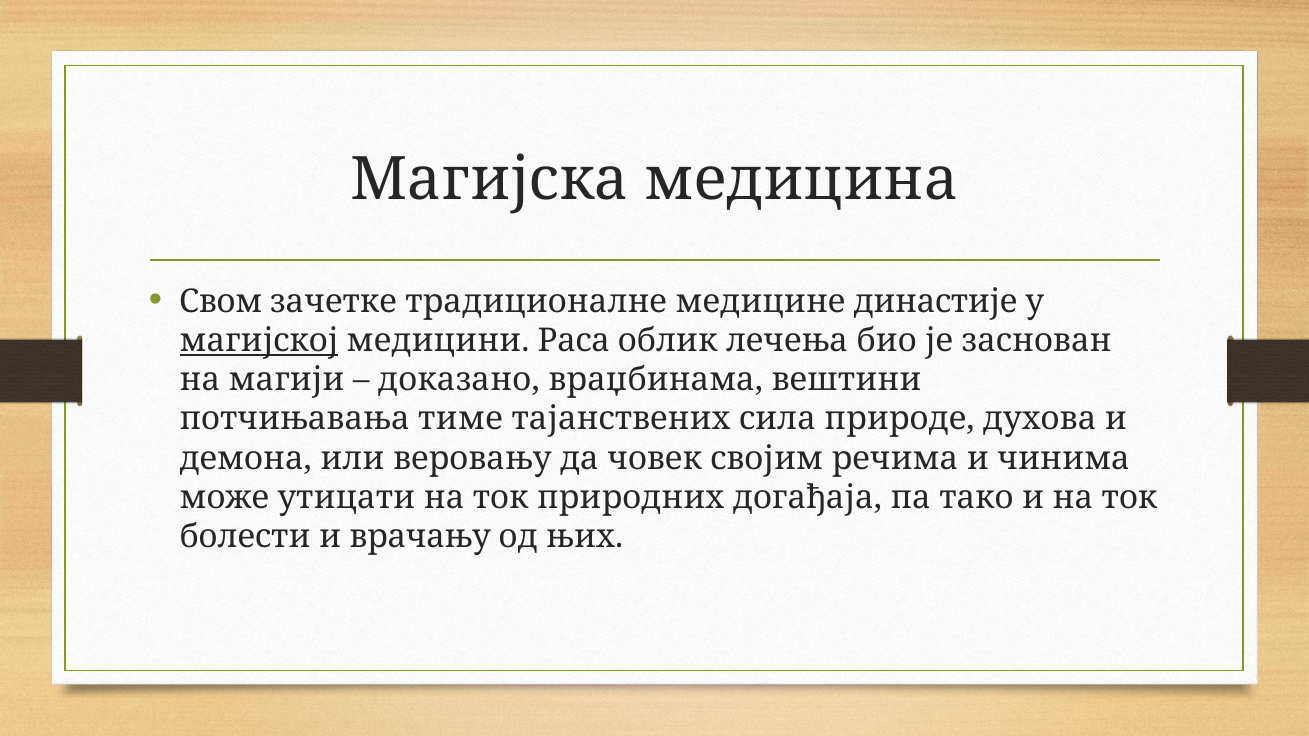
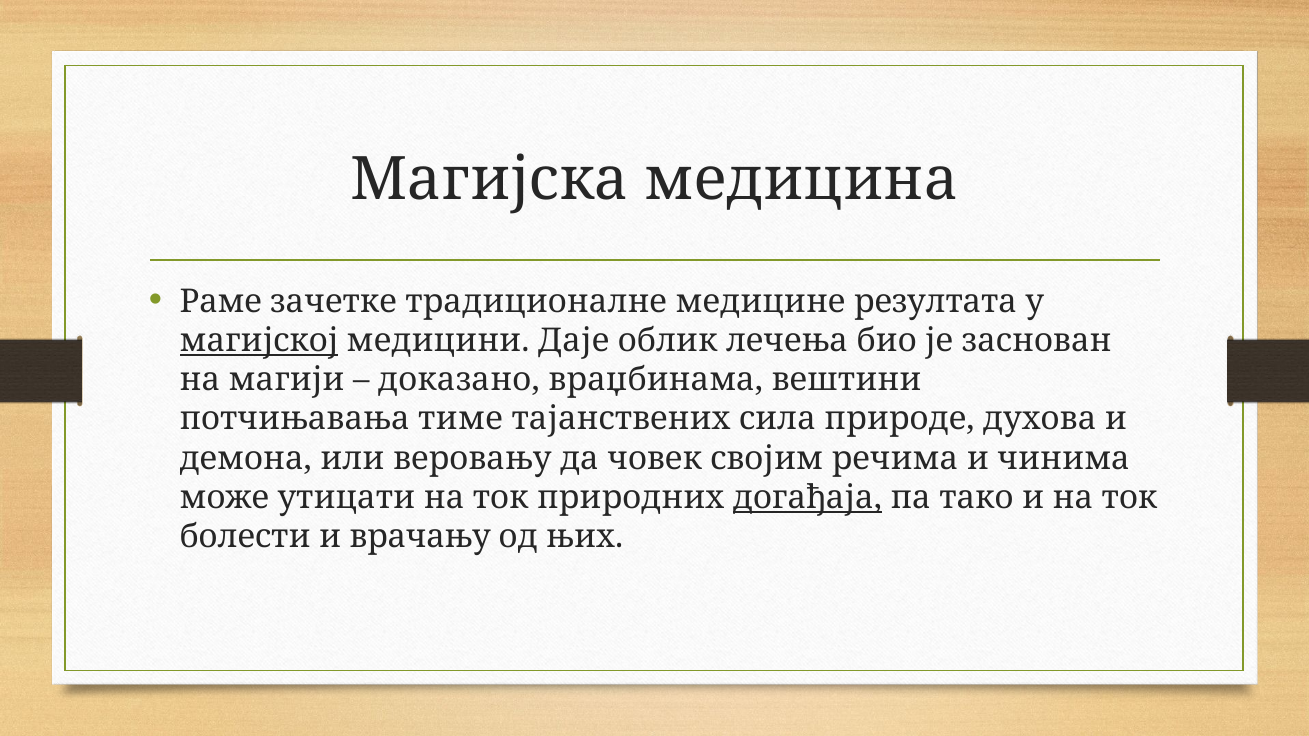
Свом: Свом -> Раме (221, 301)
династије: династије -> резултата (935, 301)
Раса: Раса -> Даје (574, 341)
догађаја underline: none -> present (807, 498)
